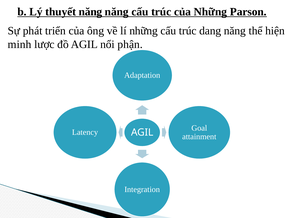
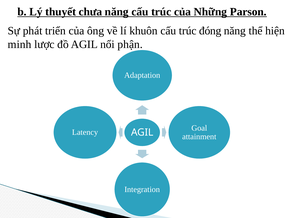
thuyết năng: năng -> chưa (90, 12)
lí những: những -> khuôn (144, 31)
dang: dang -> đóng (210, 31)
